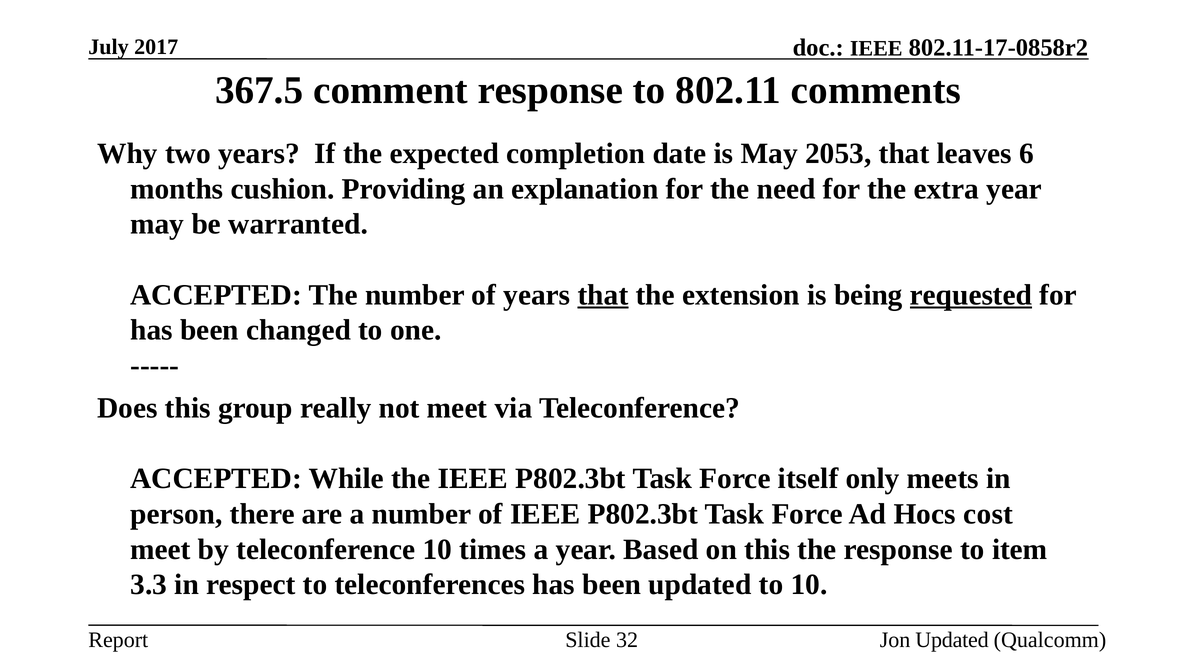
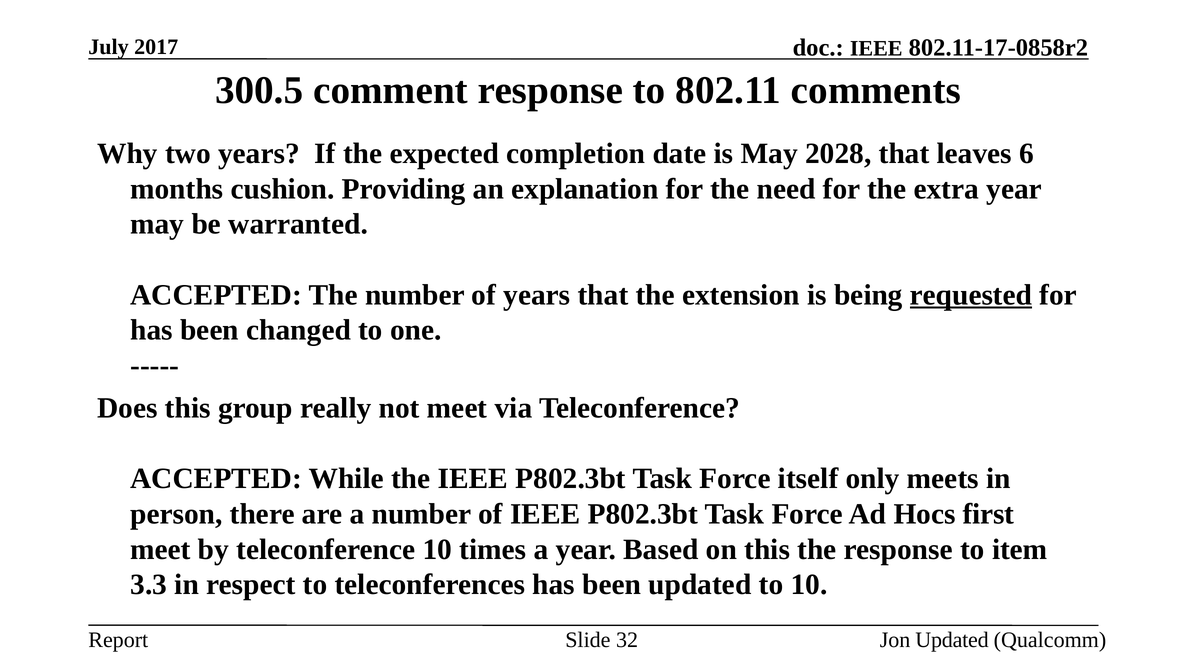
367.5: 367.5 -> 300.5 (259, 90)
2053: 2053 -> 2028 (838, 154)
that underline: present -> none (603, 295)
cost: cost -> first (988, 514)
